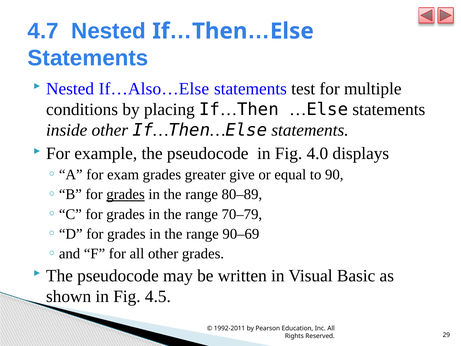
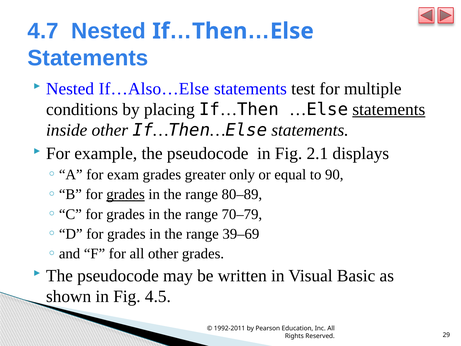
statements underline: none -> present (389, 109)
4.0: 4.0 -> 2.1 (317, 153)
give: give -> only (242, 175)
90–69: 90–69 -> 39–69 (241, 234)
